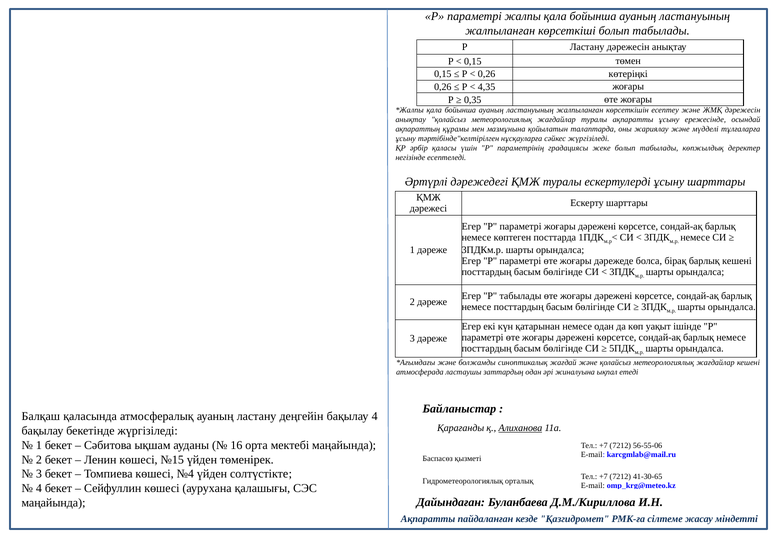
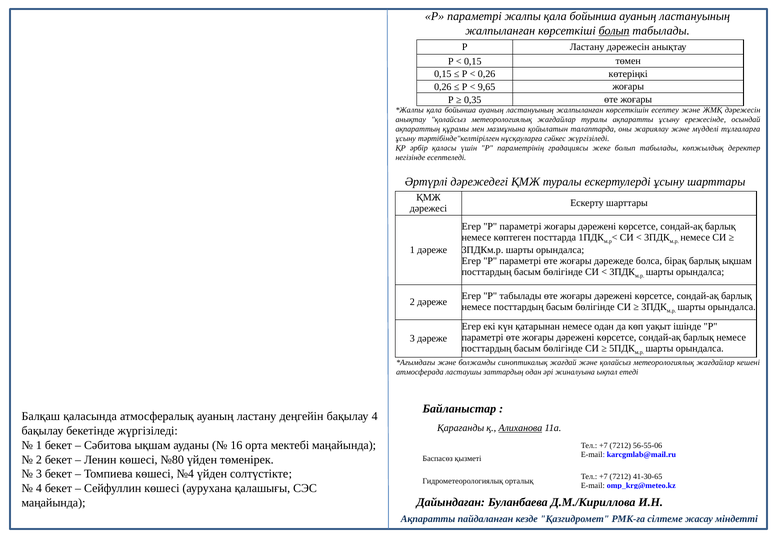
болып underline: none -> present (614, 31)
4,35: 4,35 -> 9,65 (487, 87)
барлық кешені: кешені -> ықшам (737, 261)
№15: №15 -> №80 (172, 460)
